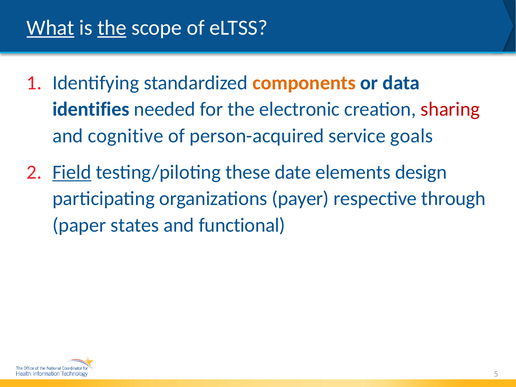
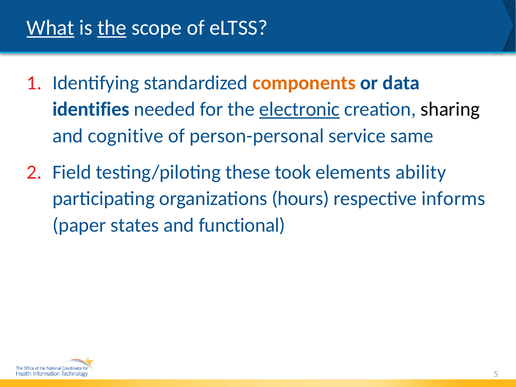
electronic underline: none -> present (300, 109)
sharing colour: red -> black (450, 109)
person-acquired: person-acquired -> person-personal (257, 136)
goals: goals -> same (412, 136)
Field underline: present -> none (72, 172)
date: date -> took (293, 172)
design: design -> ability (421, 172)
payer: payer -> hours (300, 199)
through: through -> informs (453, 199)
